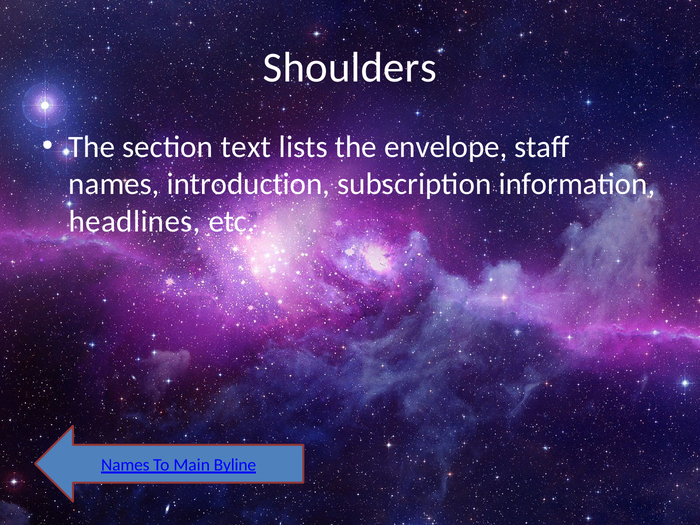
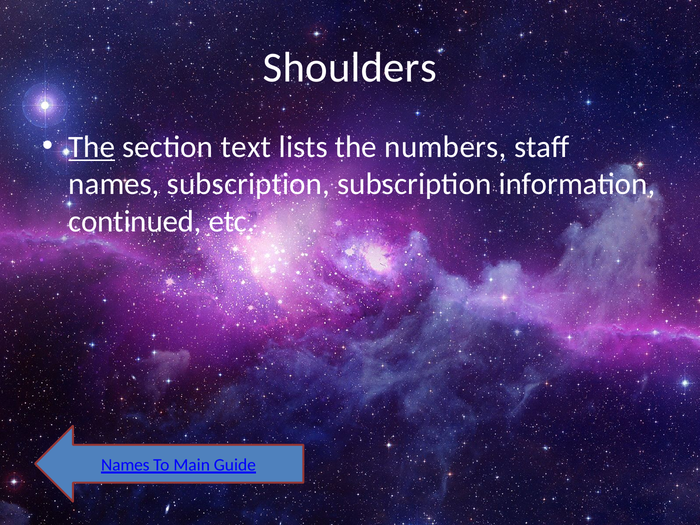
The underline: none -> present (92, 147)
envelope: envelope -> numbers (446, 147)
names introduction: introduction -> subscription (248, 184)
headlines: headlines -> continued (135, 222)
Byline: Byline -> Guide (235, 465)
